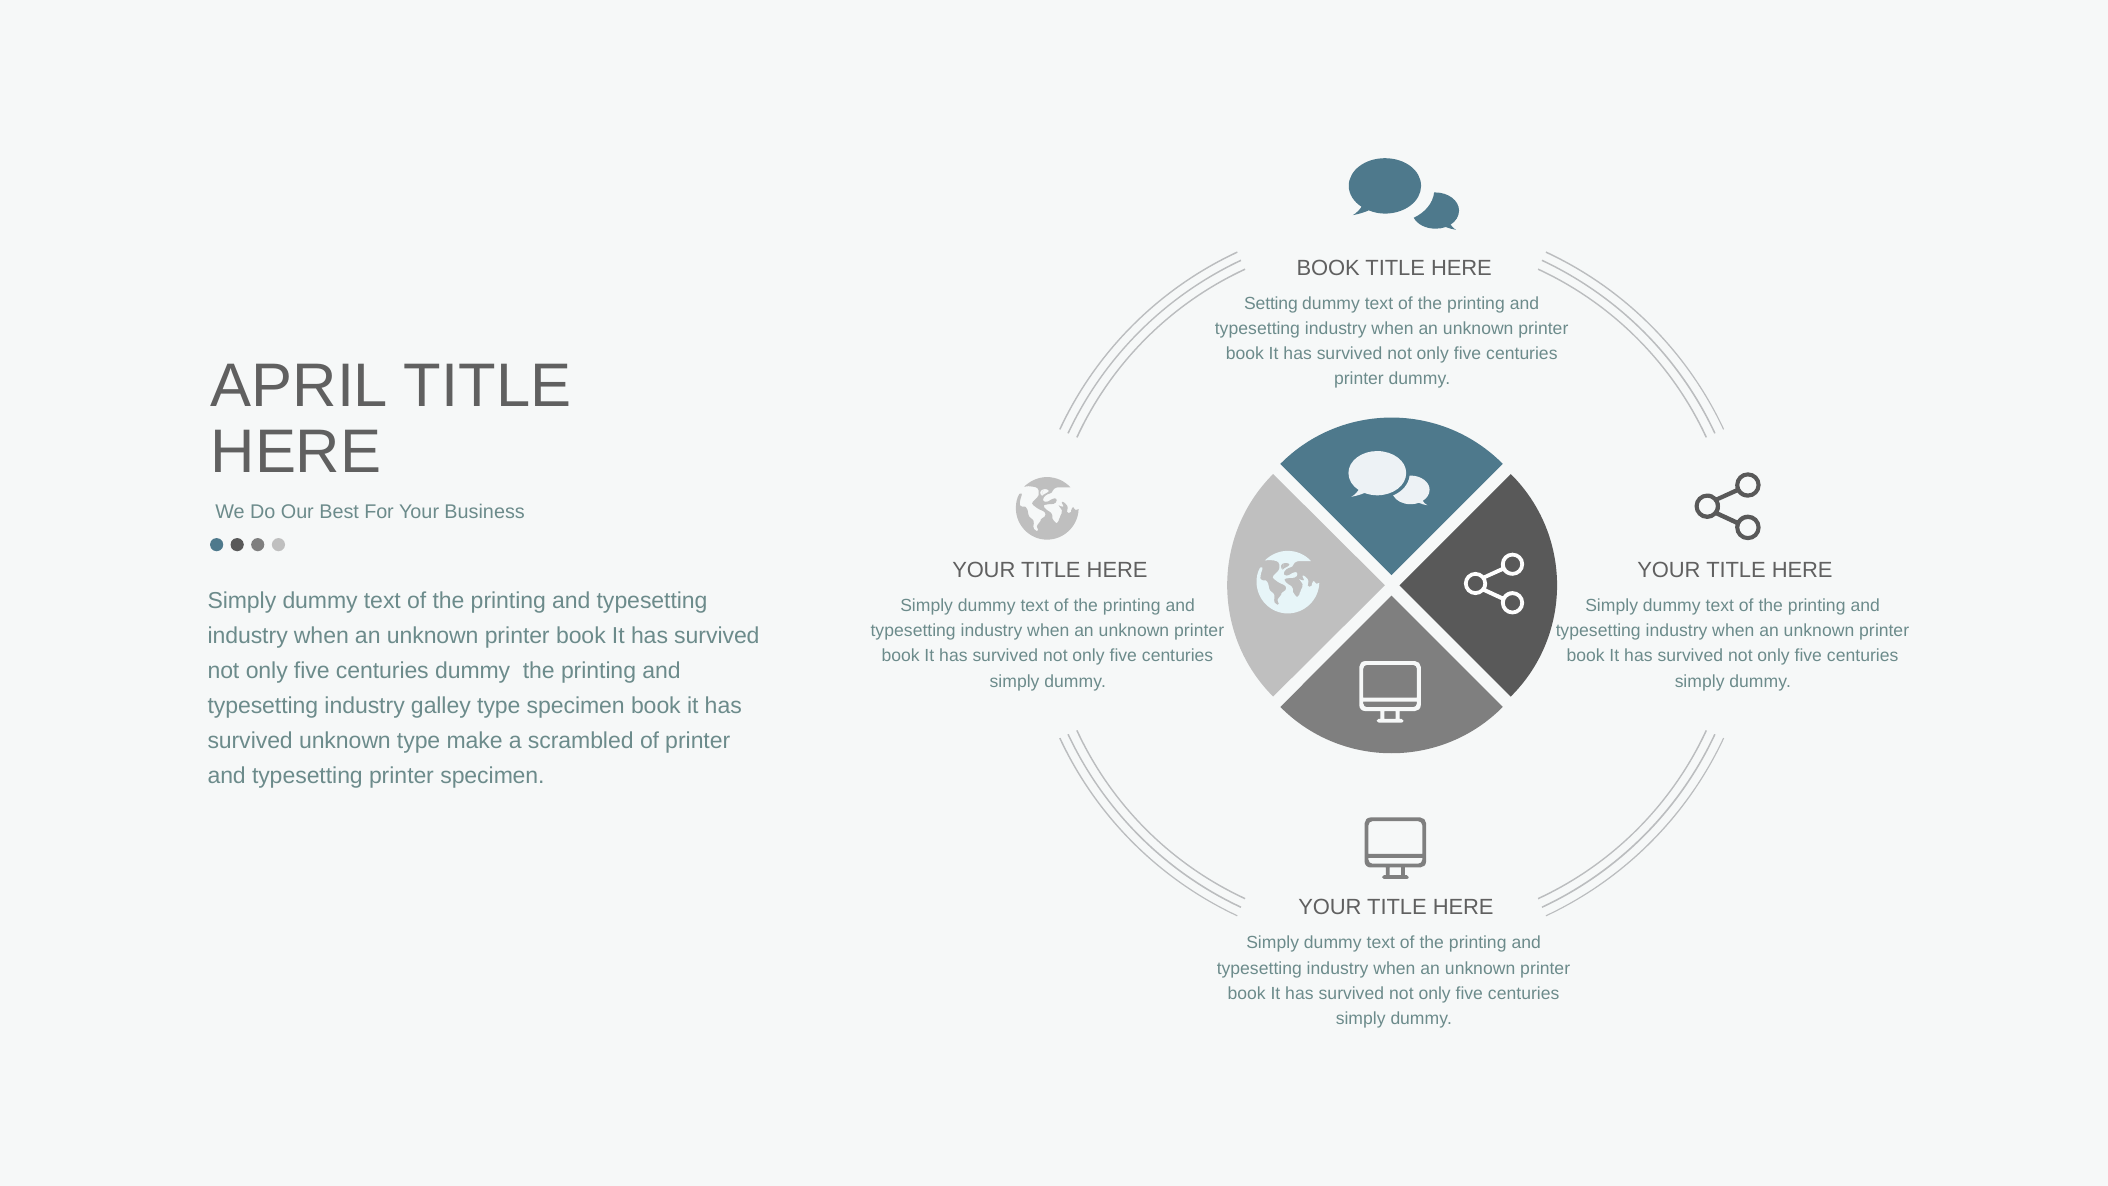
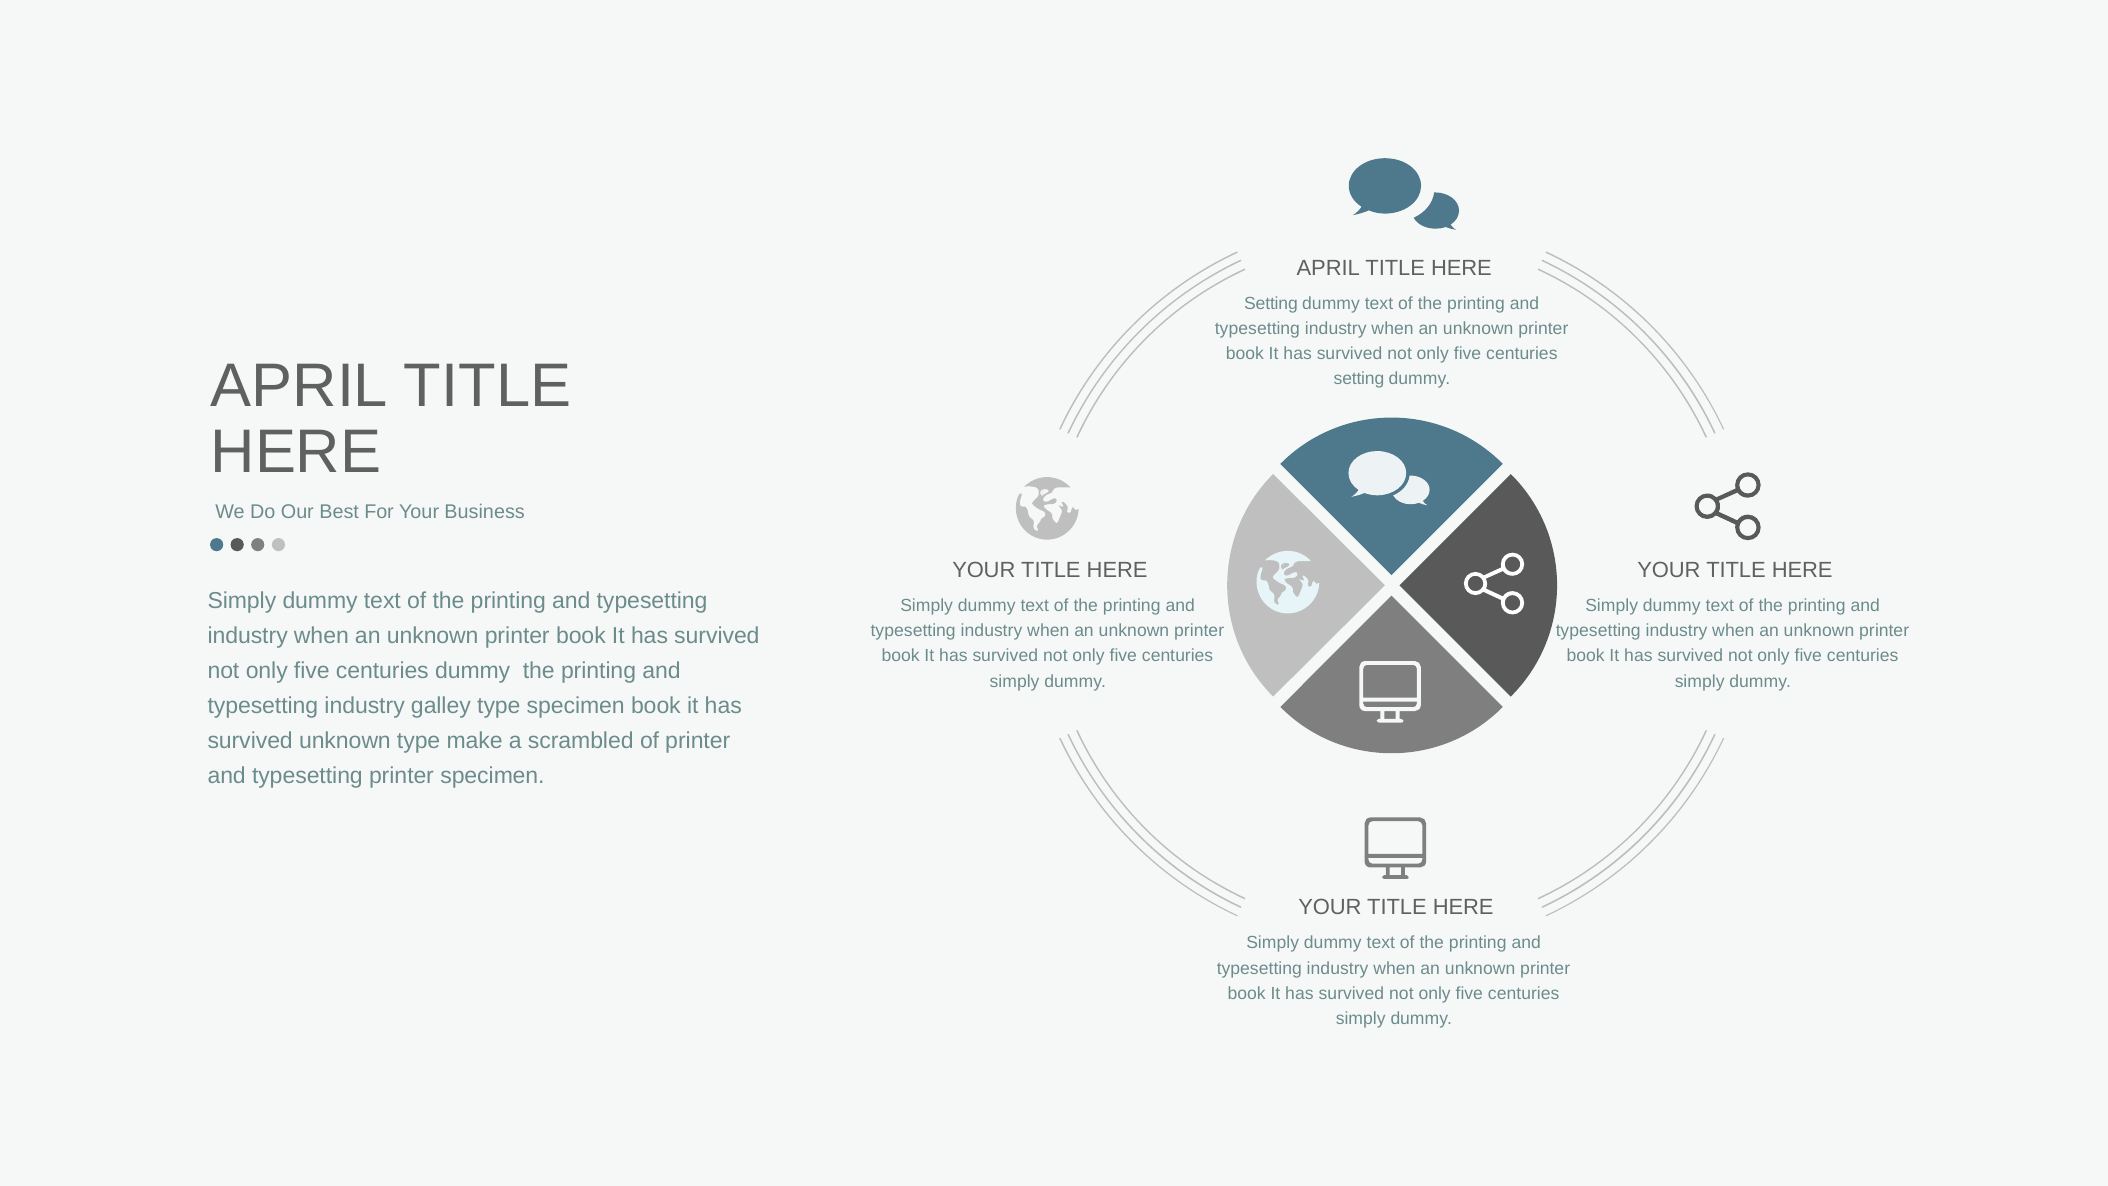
BOOK: BOOK -> APRIL (1328, 268)
printer: printer -> setting (1359, 379)
